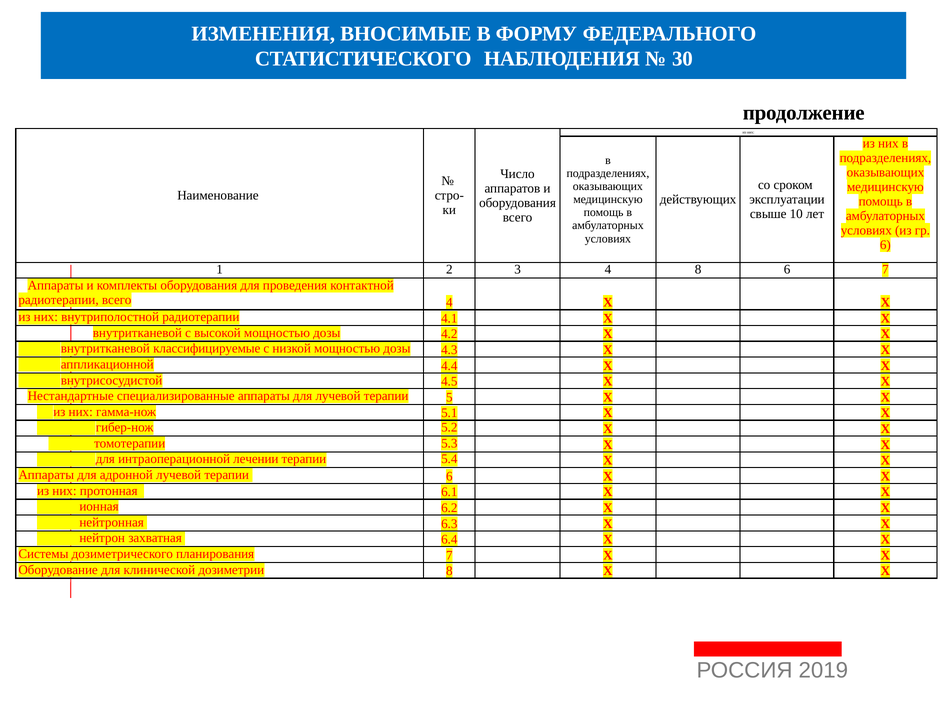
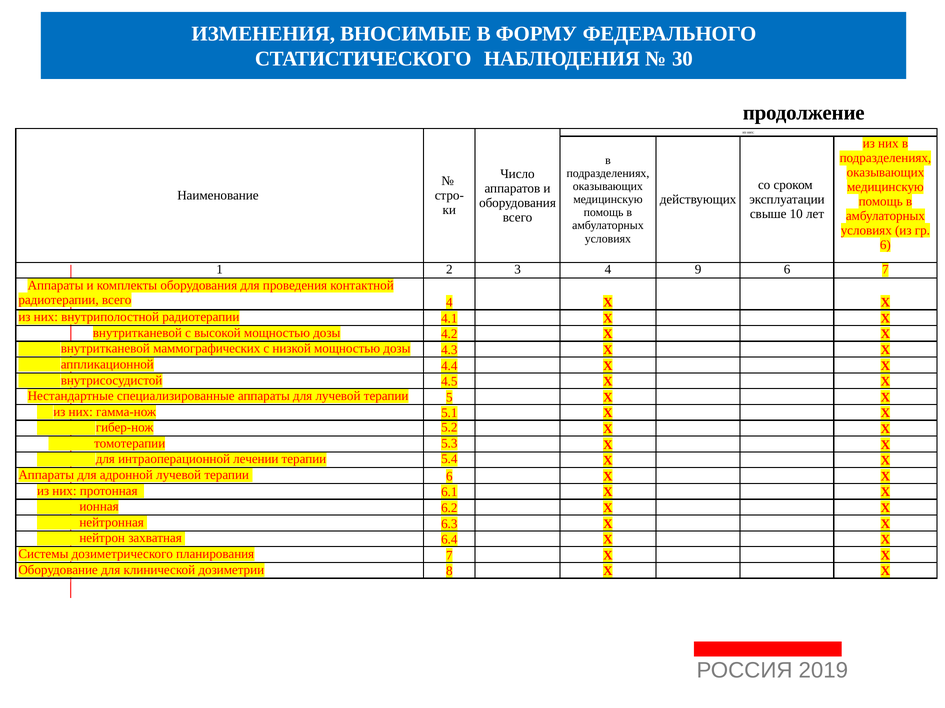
4 8: 8 -> 9 (698, 270)
классифицируемые: классифицируемые -> маммографических (207, 349)
